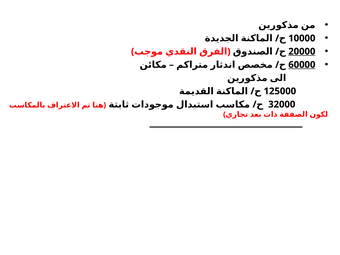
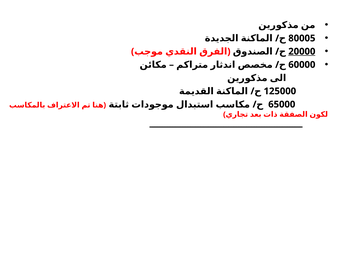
10000: 10000 -> 80005 (302, 38)
60000 underline: present -> none (302, 65)
32000: 32000 -> 65000 (282, 104)
